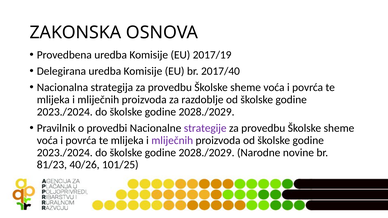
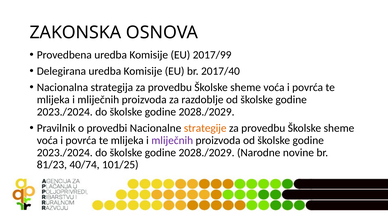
2017/19: 2017/19 -> 2017/99 (212, 55)
strategije colour: purple -> orange (205, 128)
40/26: 40/26 -> 40/74 (85, 165)
